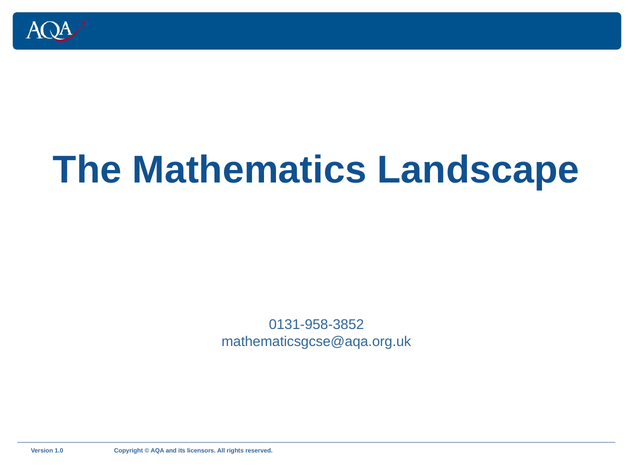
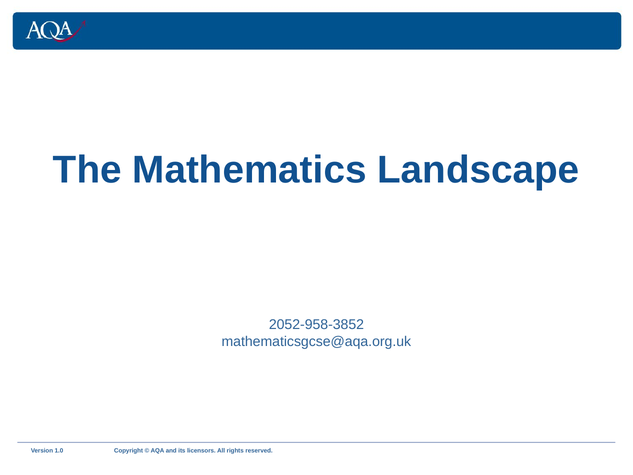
0131-958-3852: 0131-958-3852 -> 2052-958-3852 (316, 324)
